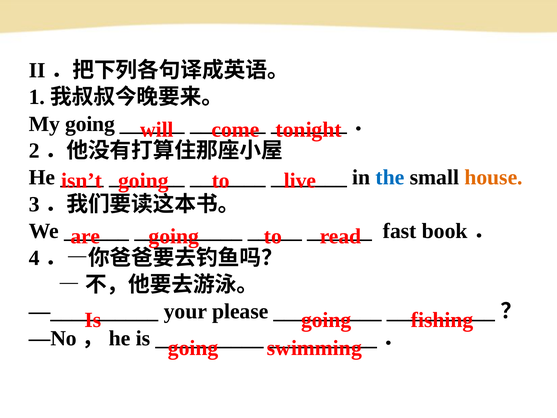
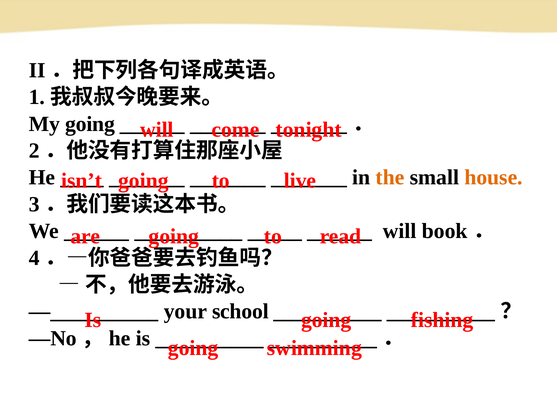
the colour: blue -> orange (390, 177)
fast: fast -> will (400, 231)
please: please -> school (240, 311)
